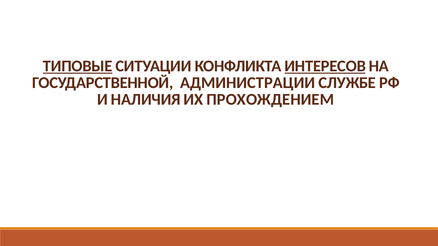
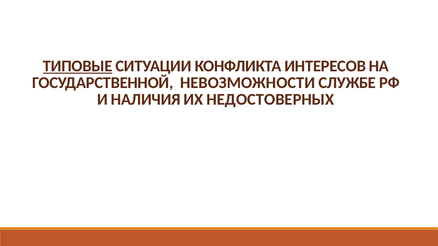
ИНТЕРЕСОВ underline: present -> none (325, 66)
АДМИНИСТРАЦИИ: АДМИНИСТРАЦИИ -> НЕВОЗМОЖНОСТИ (248, 83)
ПРОХОЖДЕНИЕМ: ПРОХОЖДЕНИЕМ -> НЕДОСТОВЕРНЫХ (270, 100)
